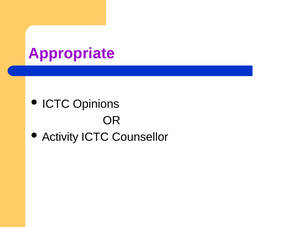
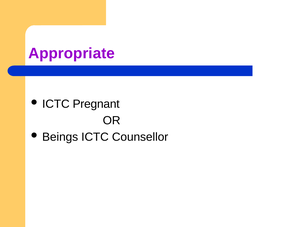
Opinions: Opinions -> Pregnant (96, 104)
Activity: Activity -> Beings (60, 137)
